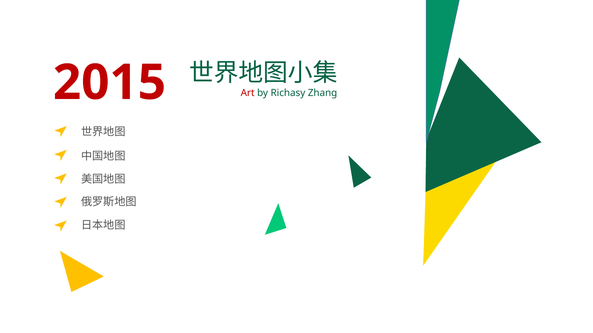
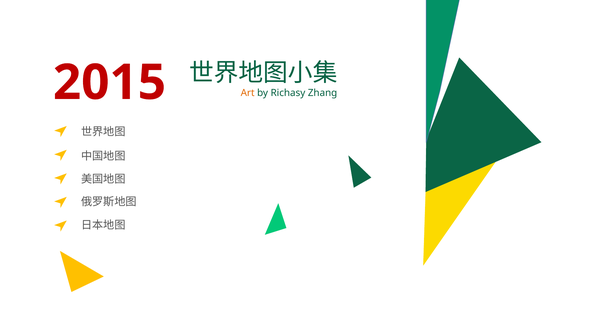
Art colour: red -> orange (248, 93)
